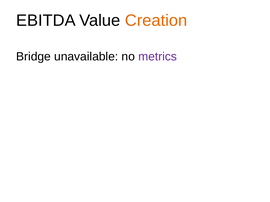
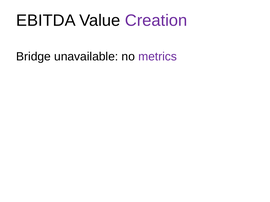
Creation colour: orange -> purple (156, 20)
